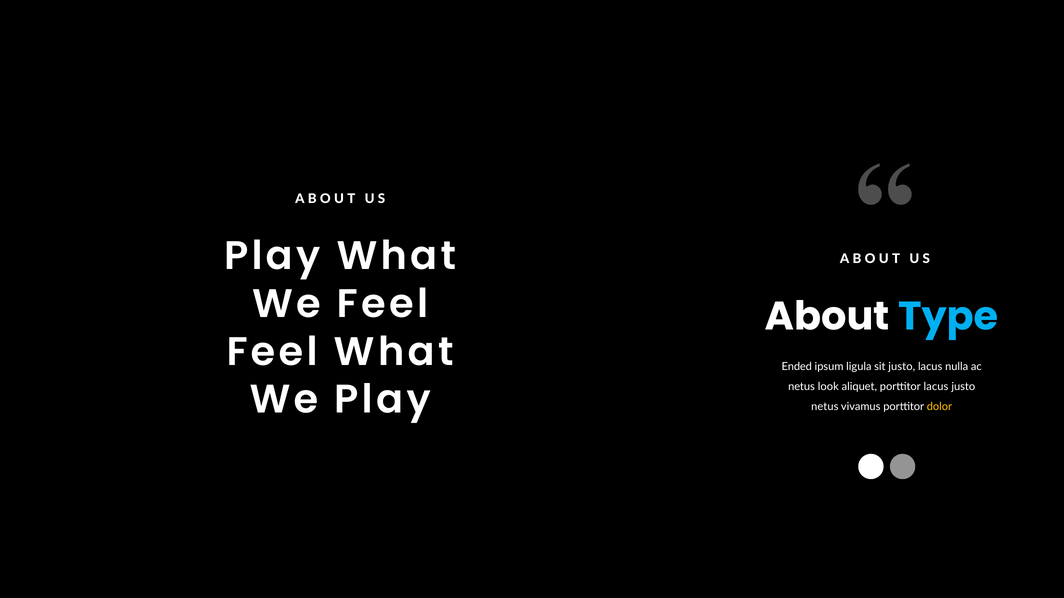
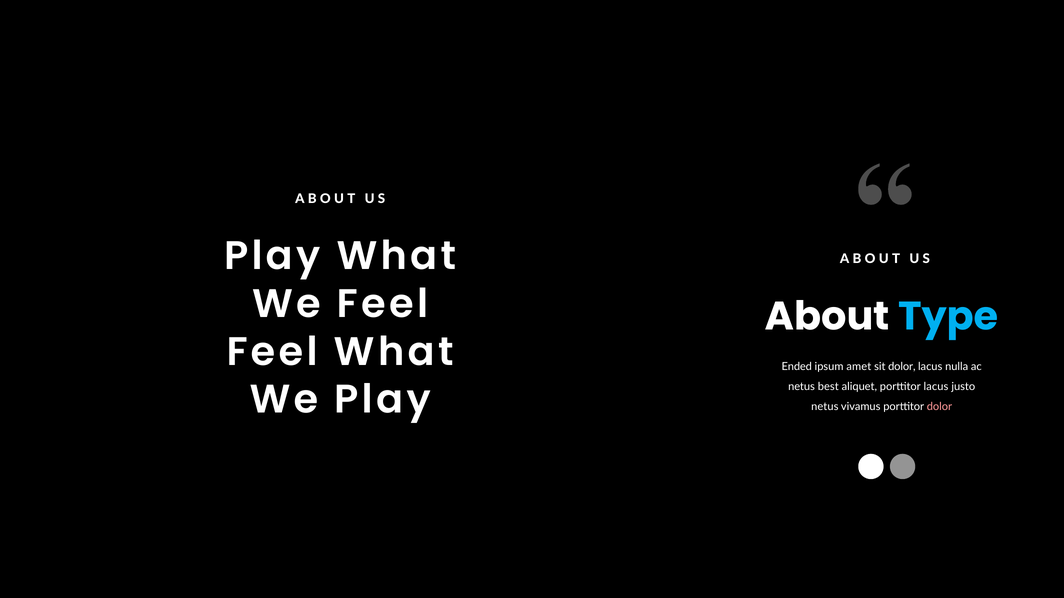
ligula: ligula -> amet (859, 367)
sit justo: justo -> dolor (902, 367)
look: look -> best (828, 387)
dolor colour: yellow -> pink (939, 407)
